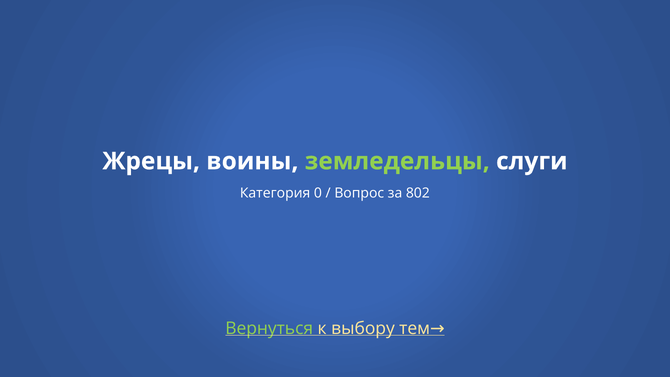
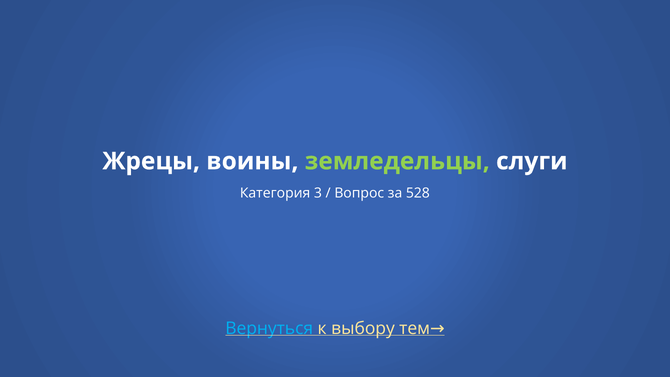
0: 0 -> 3 (318, 193)
802: 802 -> 528 (418, 193)
Вернуться colour: light green -> light blue (269, 328)
